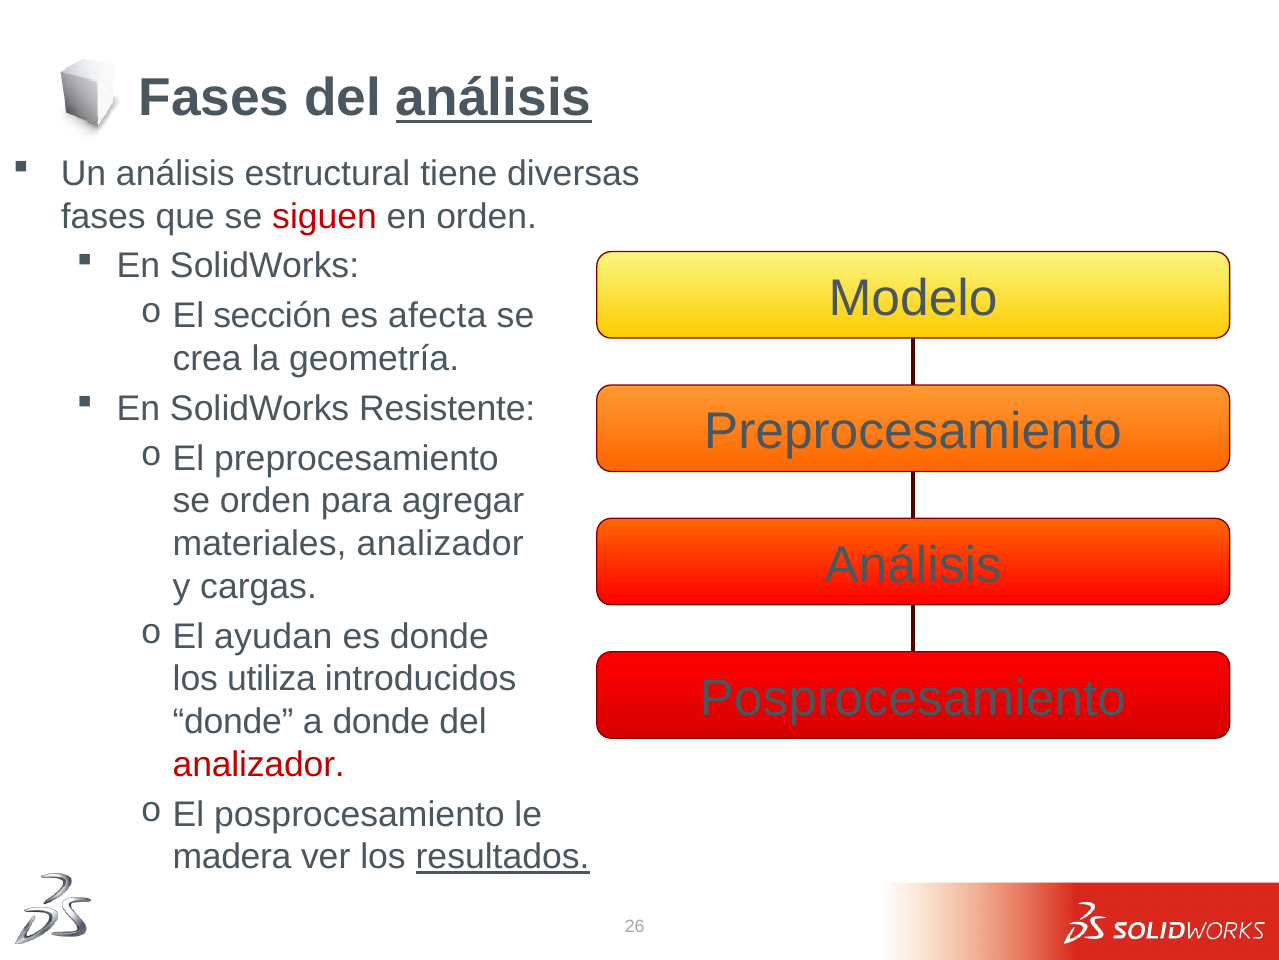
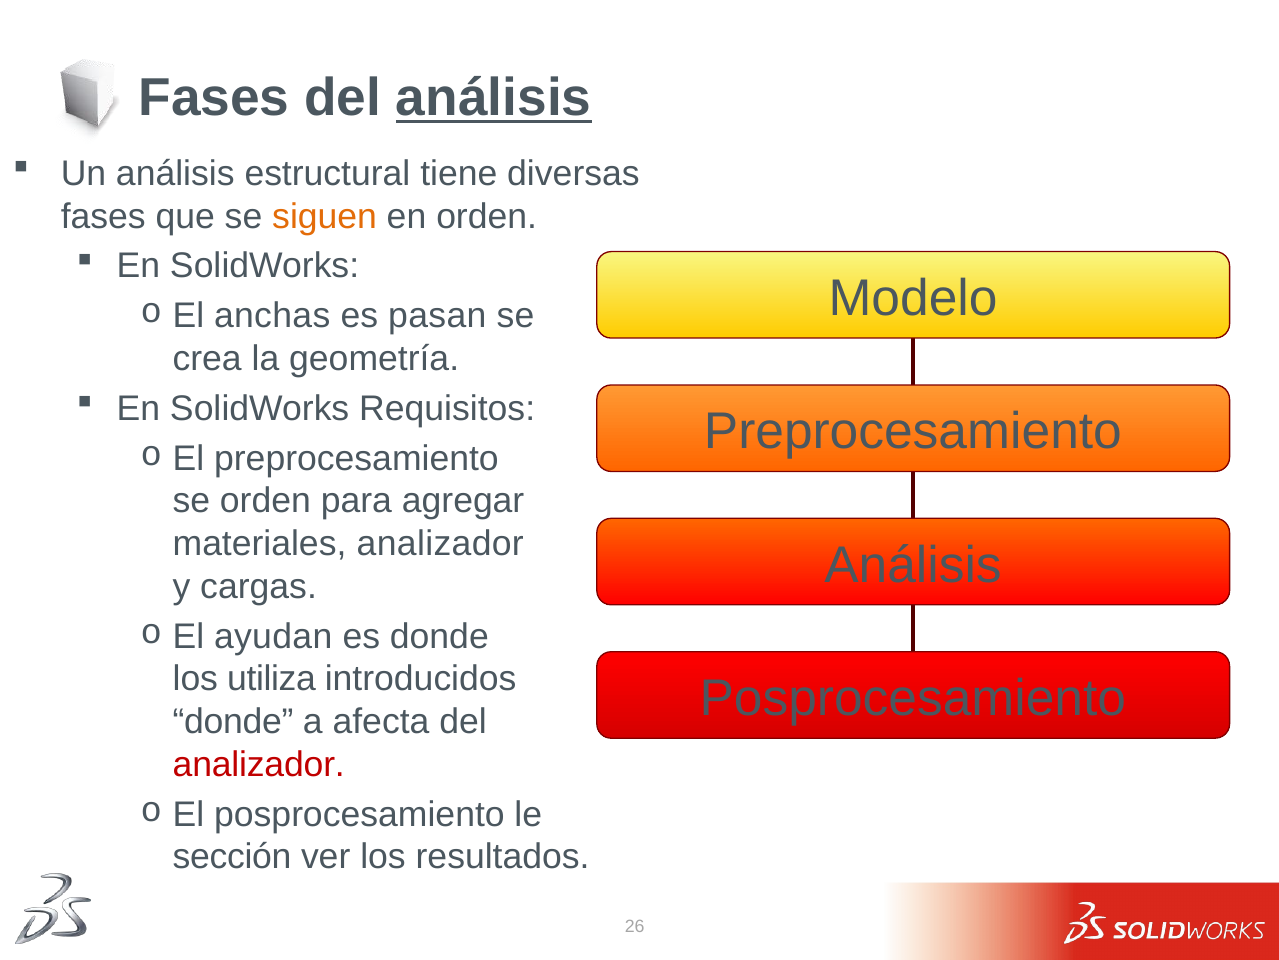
siguen colour: red -> orange (325, 216)
sección: sección -> anchas (272, 316)
afecta: afecta -> pasan (437, 316)
Resistente: Resistente -> Requisitos (447, 408)
a donde: donde -> afecta (381, 721)
madera: madera -> sección (232, 857)
resultados underline: present -> none (503, 857)
